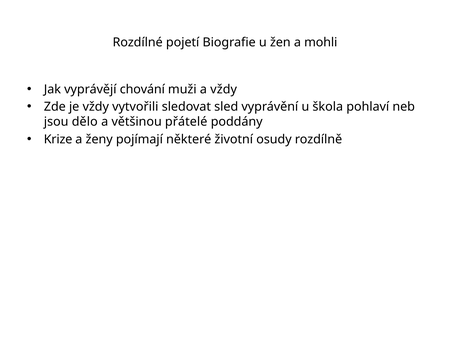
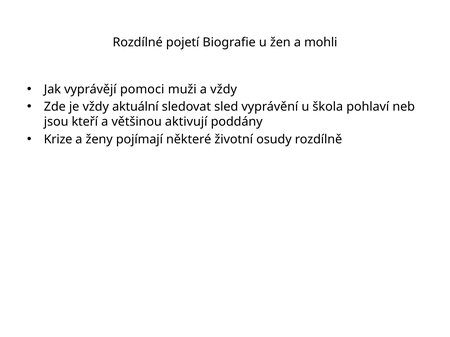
chování: chování -> pomoci (142, 89)
vytvořili: vytvořili -> aktuální (135, 107)
dělo: dělo -> kteří (85, 122)
přátelé: přátelé -> aktivují (186, 122)
